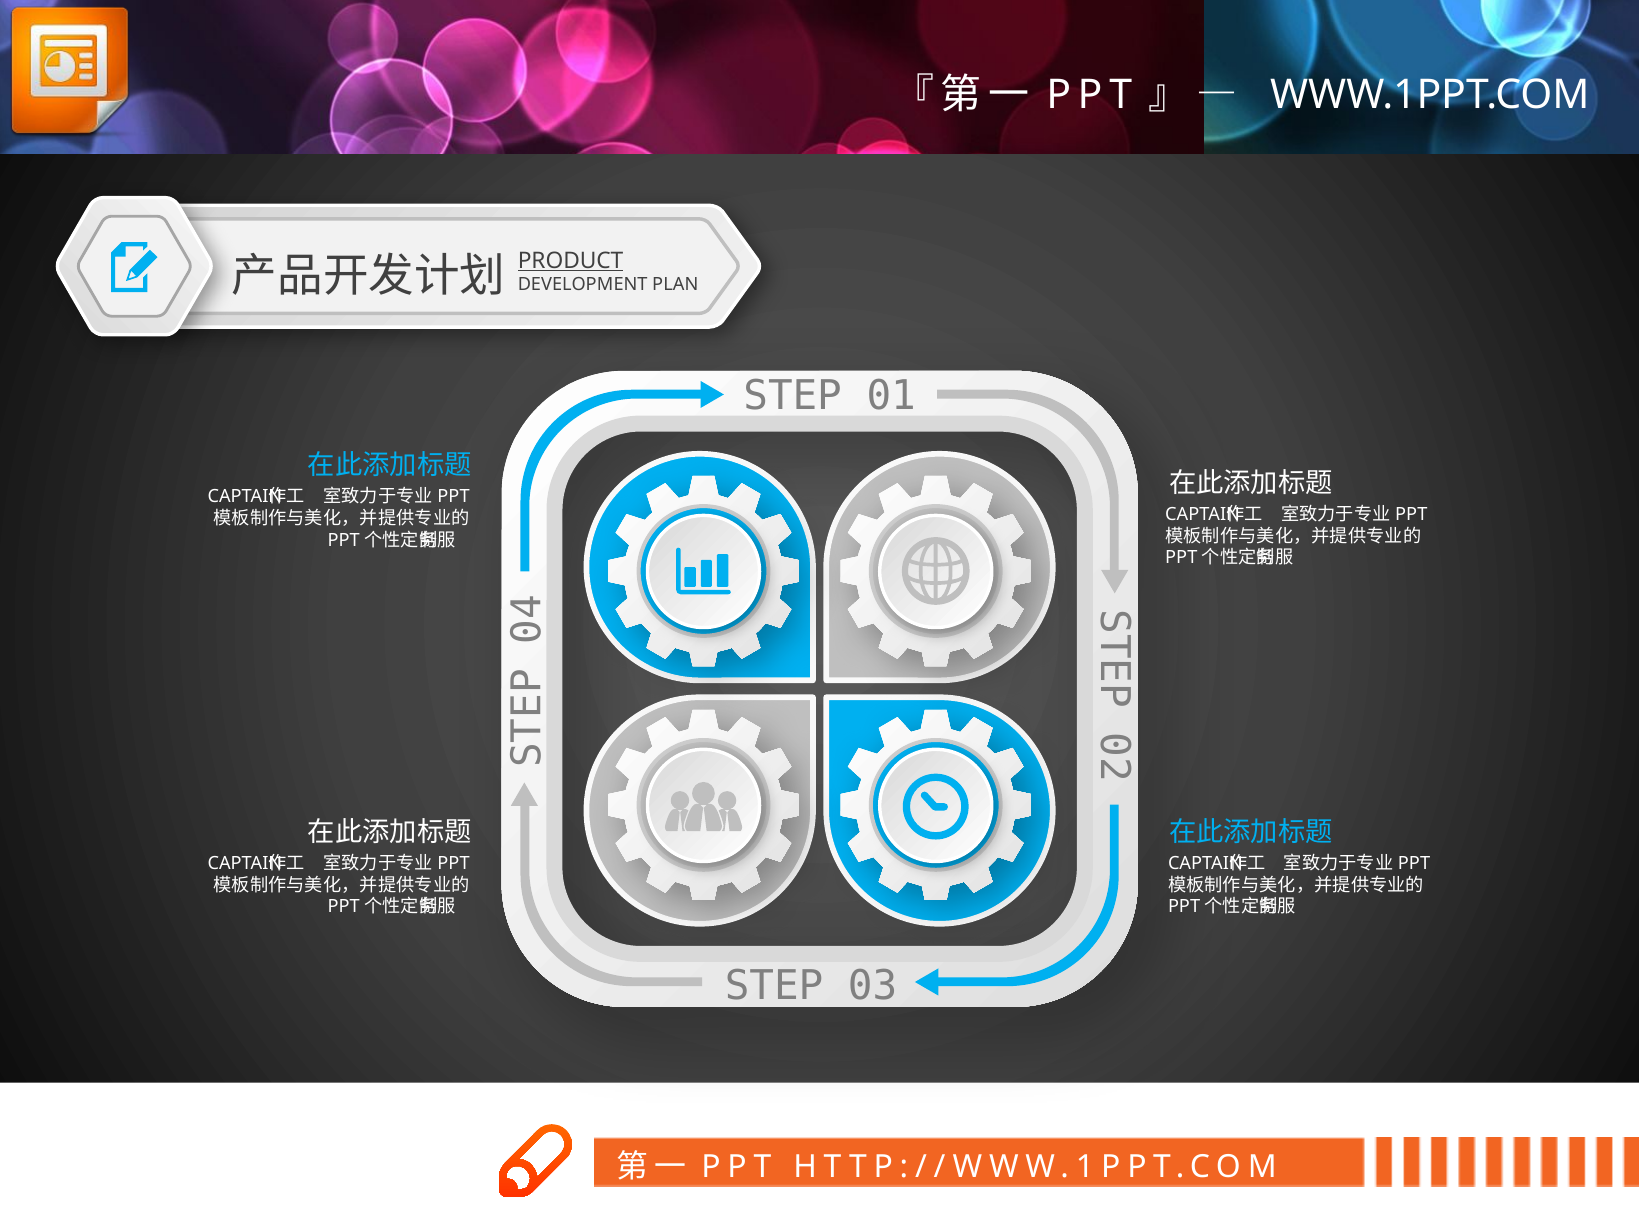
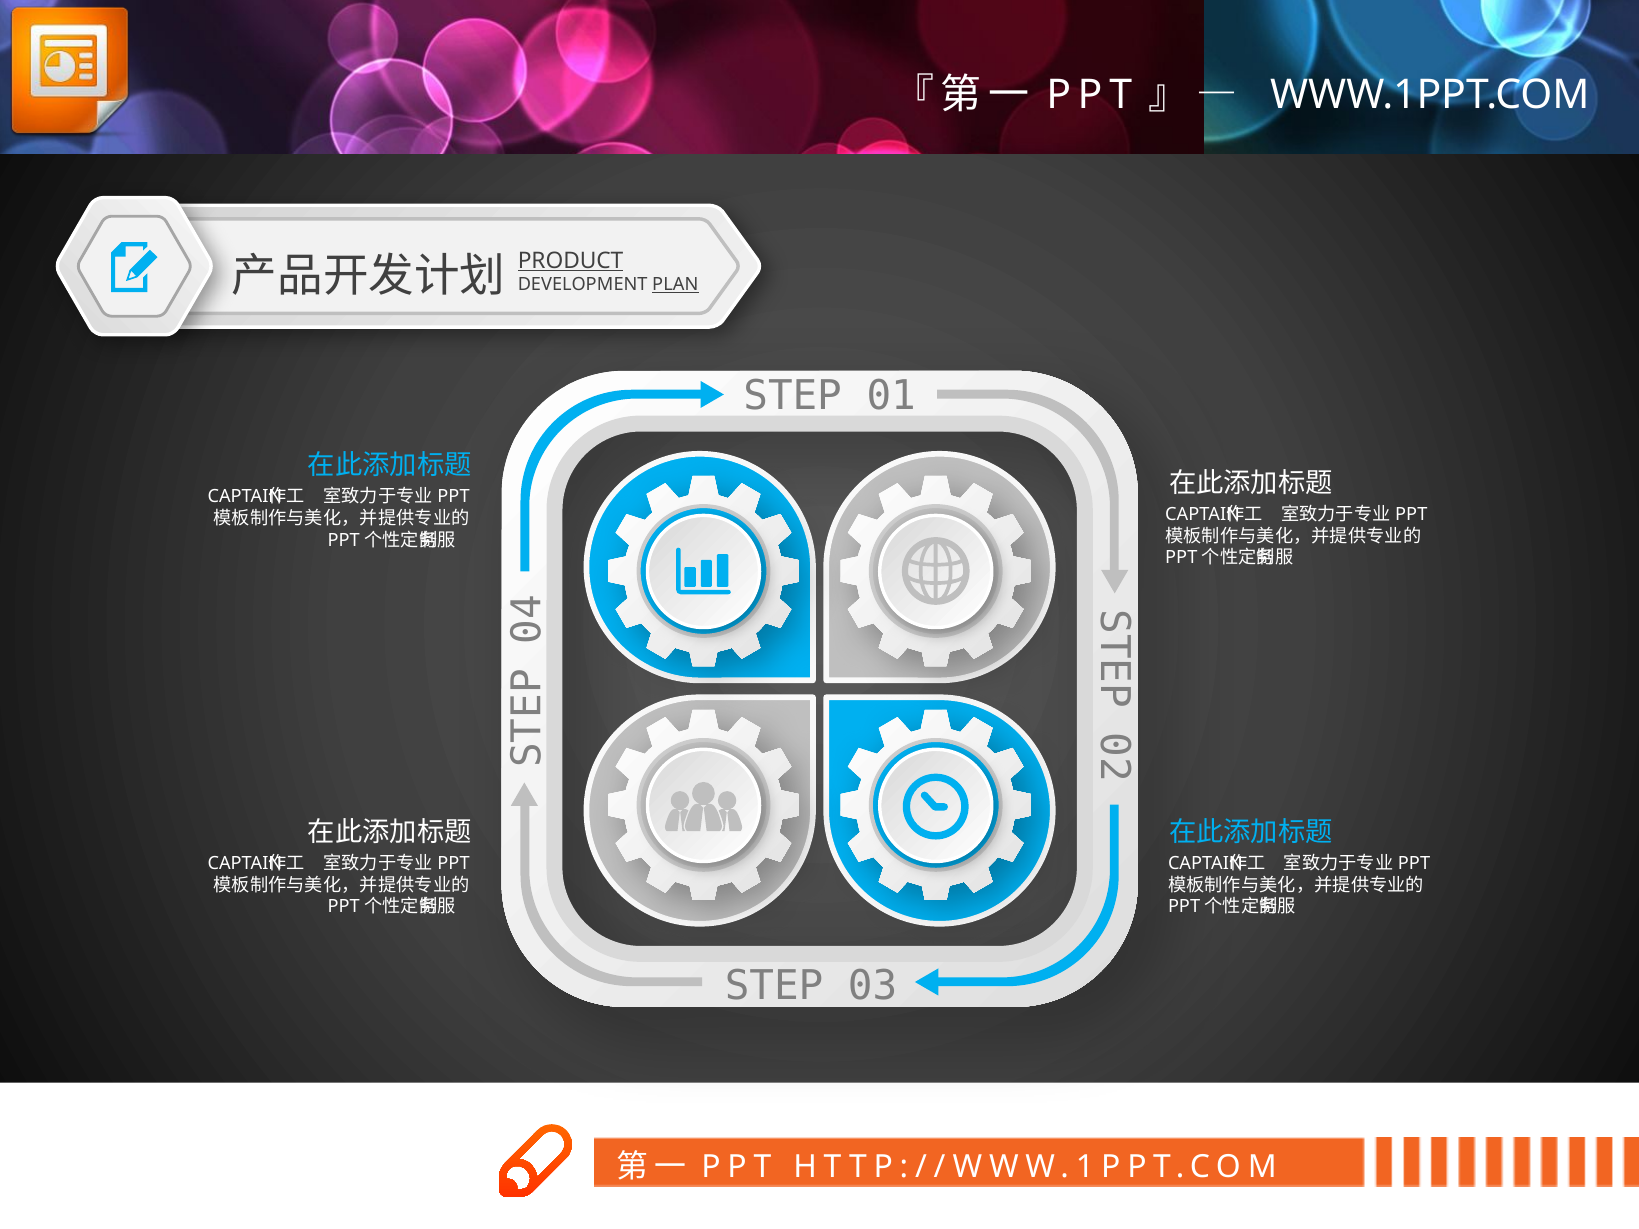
PLAN underline: none -> present (675, 285)
